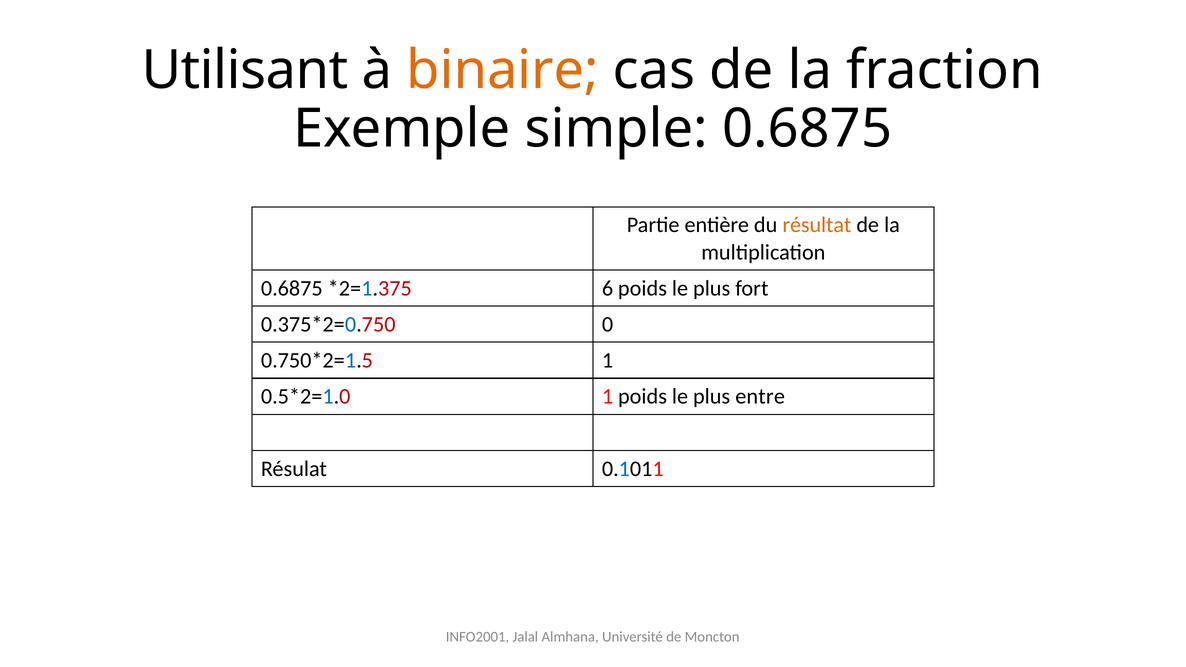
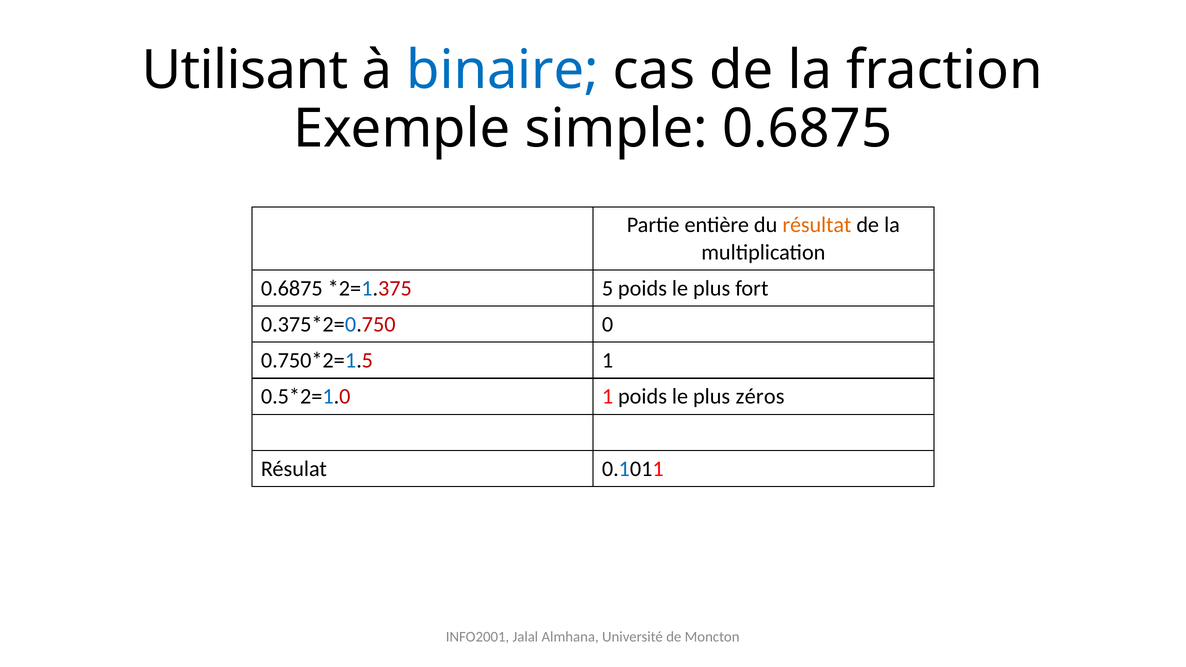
binaire colour: orange -> blue (503, 70)
6: 6 -> 5 (608, 288)
entre: entre -> zéros (760, 397)
